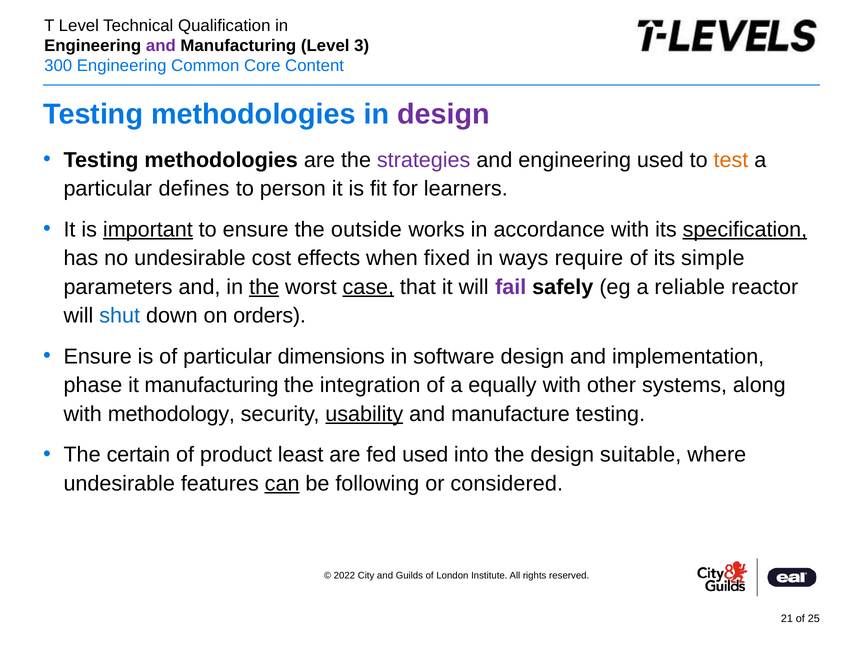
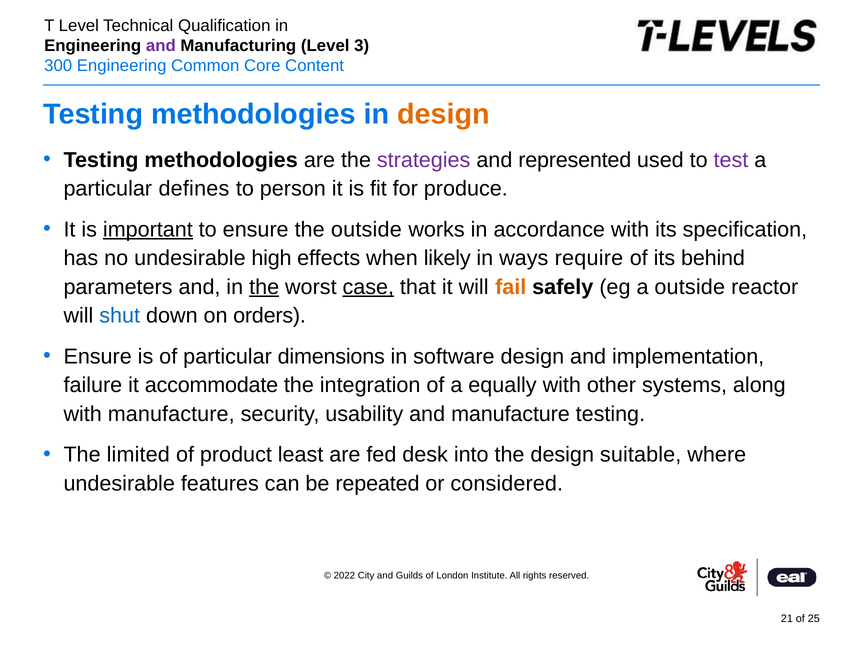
design colour: purple -> orange (443, 114)
and engineering: engineering -> represented (575, 160)
test colour: orange -> purple (731, 160)
learners: learners -> produce (466, 189)
specification underline: present -> none (745, 230)
cost: cost -> high (272, 258)
fixed: fixed -> likely (447, 258)
simple: simple -> behind (713, 258)
fail colour: purple -> orange (511, 287)
a reliable: reliable -> outside (690, 287)
phase: phase -> failure (93, 385)
it manufacturing: manufacturing -> accommodate (211, 385)
with methodology: methodology -> manufacture (171, 414)
usability underline: present -> none (364, 414)
certain: certain -> limited (138, 455)
fed used: used -> desk (425, 455)
can underline: present -> none (282, 484)
following: following -> repeated (377, 484)
